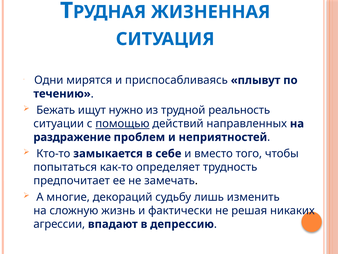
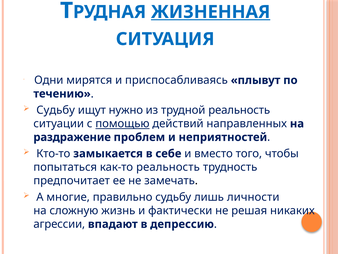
ЖИЗНЕННАЯ underline: none -> present (211, 12)
Бежать: Бежать -> Судьбу (56, 110)
как-то определяет: определяет -> реальность (168, 167)
декораций: декораций -> правильно (123, 197)
изменить: изменить -> личности (253, 197)
